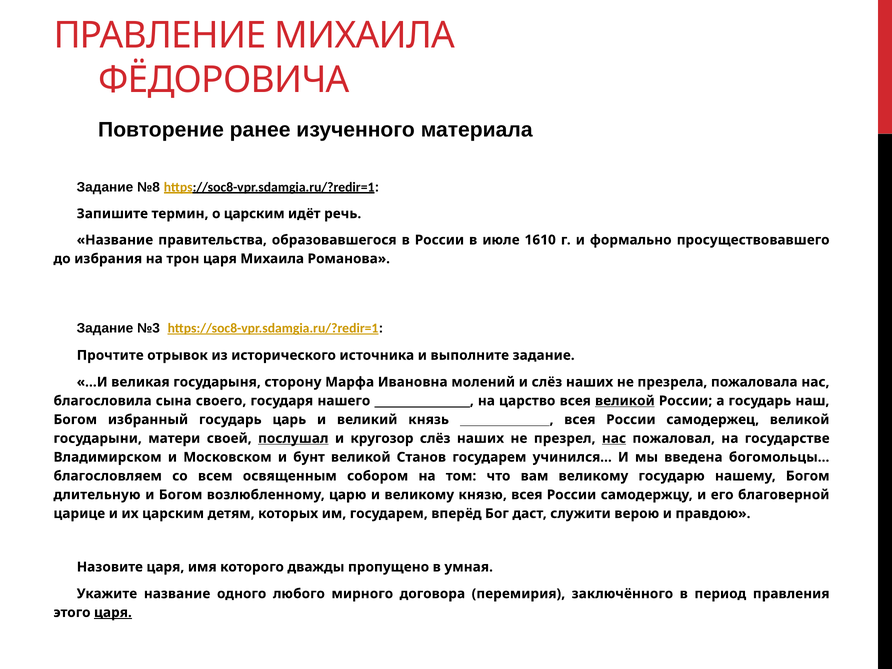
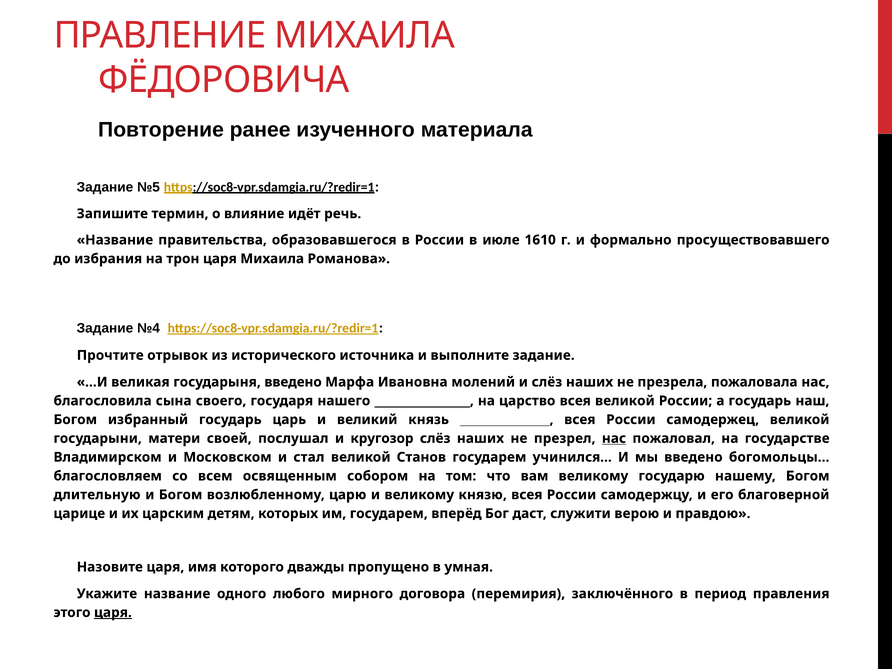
№8: №8 -> №5 (149, 187)
о царским: царским -> влияние (254, 214)
№3: №3 -> №4 (149, 328)
государыня сторону: сторону -> введено (293, 382)
великой underline: present -> none (625, 401)
послушал underline: present -> none (293, 438)
бунт: бунт -> стал (309, 457)
мы введена: введена -> введено (693, 457)
